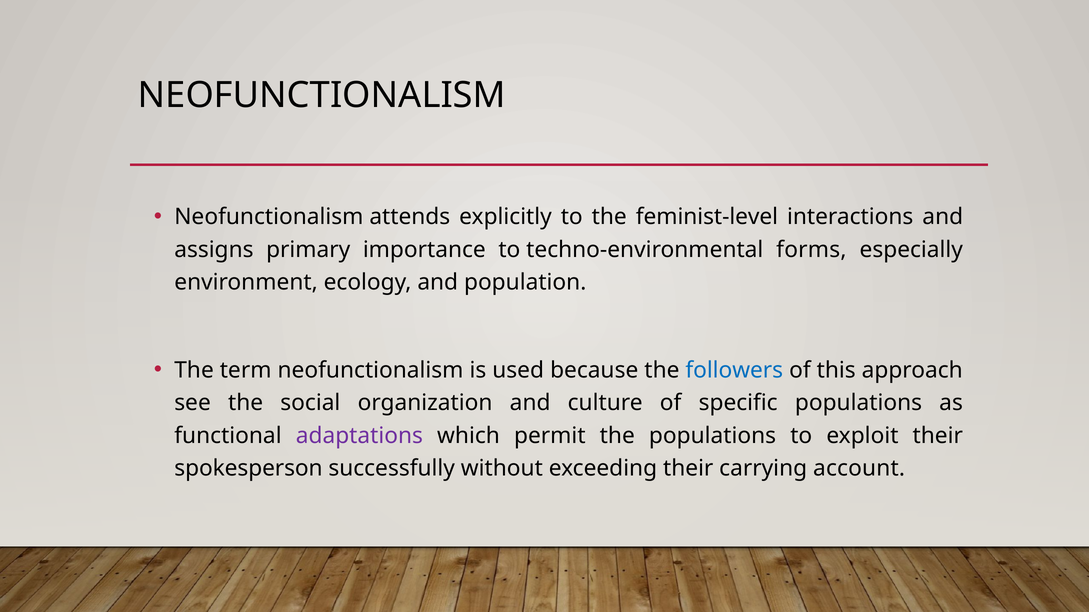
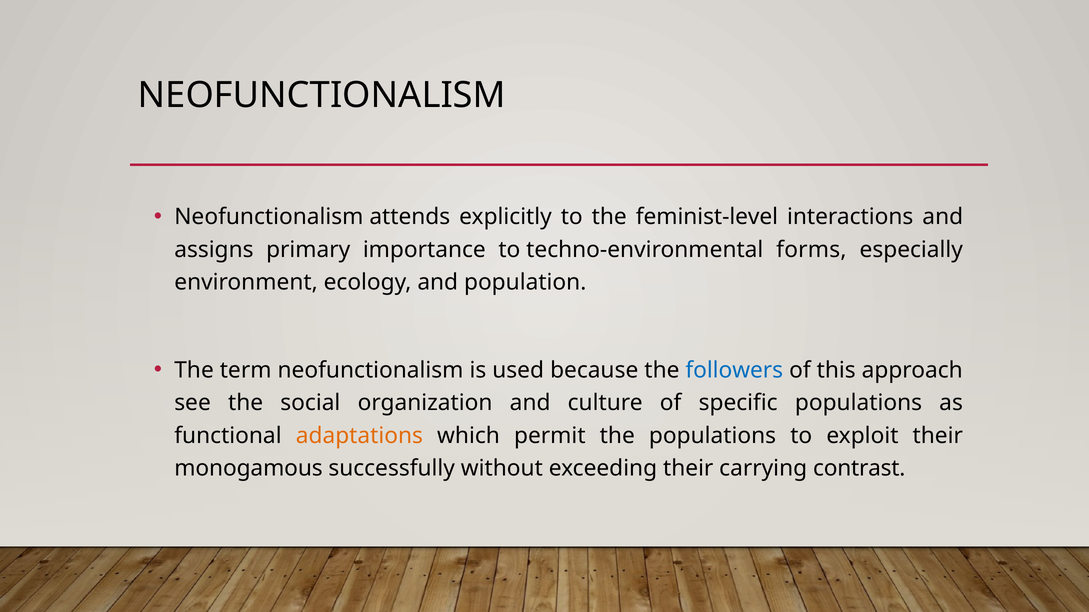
adaptations colour: purple -> orange (359, 436)
spokesperson: spokesperson -> monogamous (249, 469)
account: account -> contrast (859, 469)
